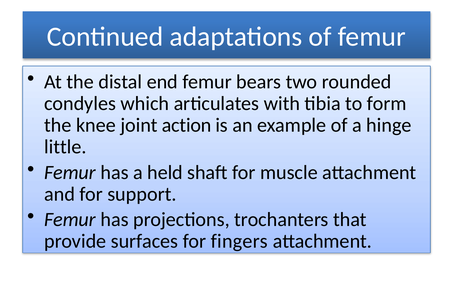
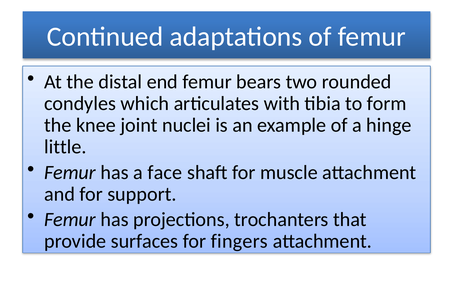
action: action -> nuclei (186, 125)
held: held -> face (165, 172)
